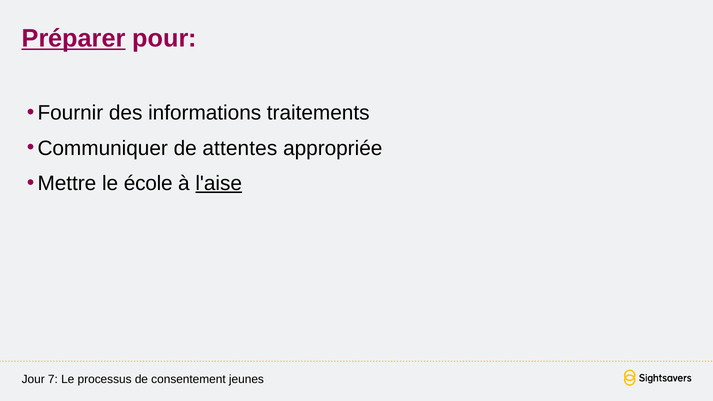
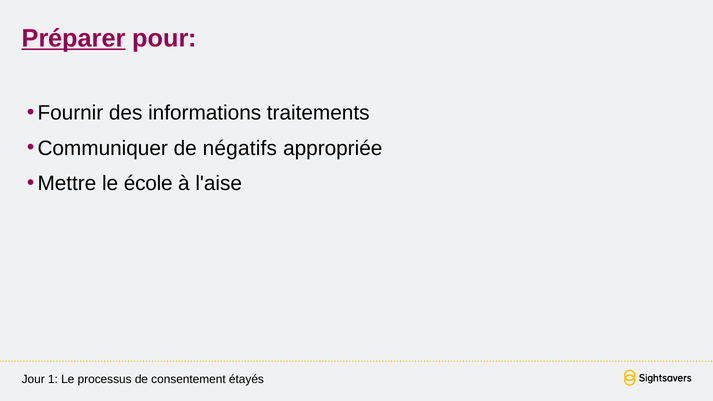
attentes: attentes -> négatifs (240, 148)
l'aise underline: present -> none (219, 183)
7: 7 -> 1 (53, 379)
jeunes: jeunes -> étayés (246, 379)
